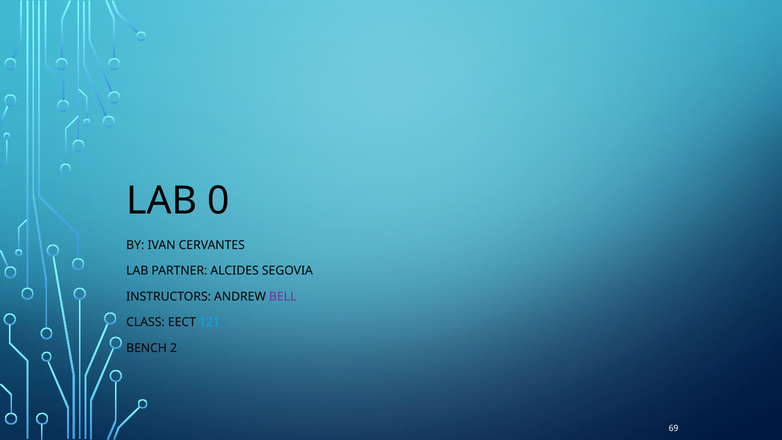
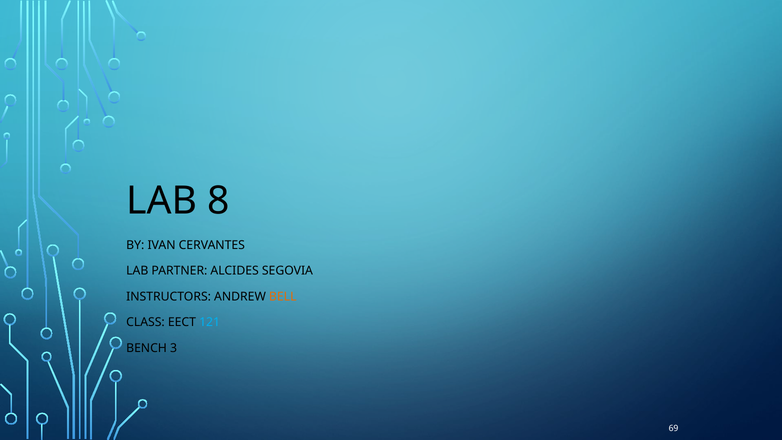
0: 0 -> 8 (218, 201)
BELL colour: purple -> orange (283, 297)
2: 2 -> 3 (174, 348)
